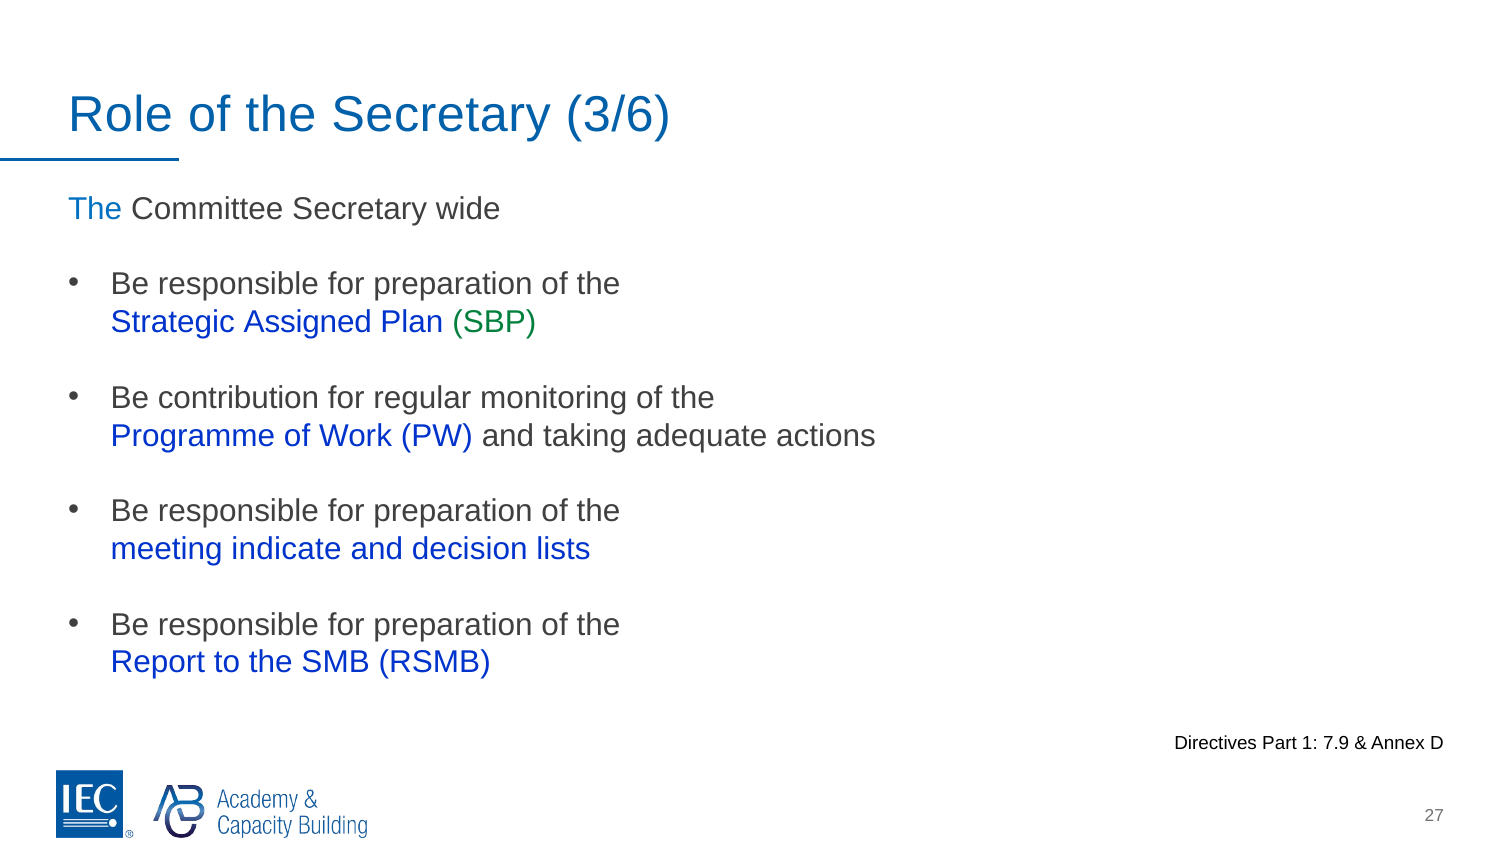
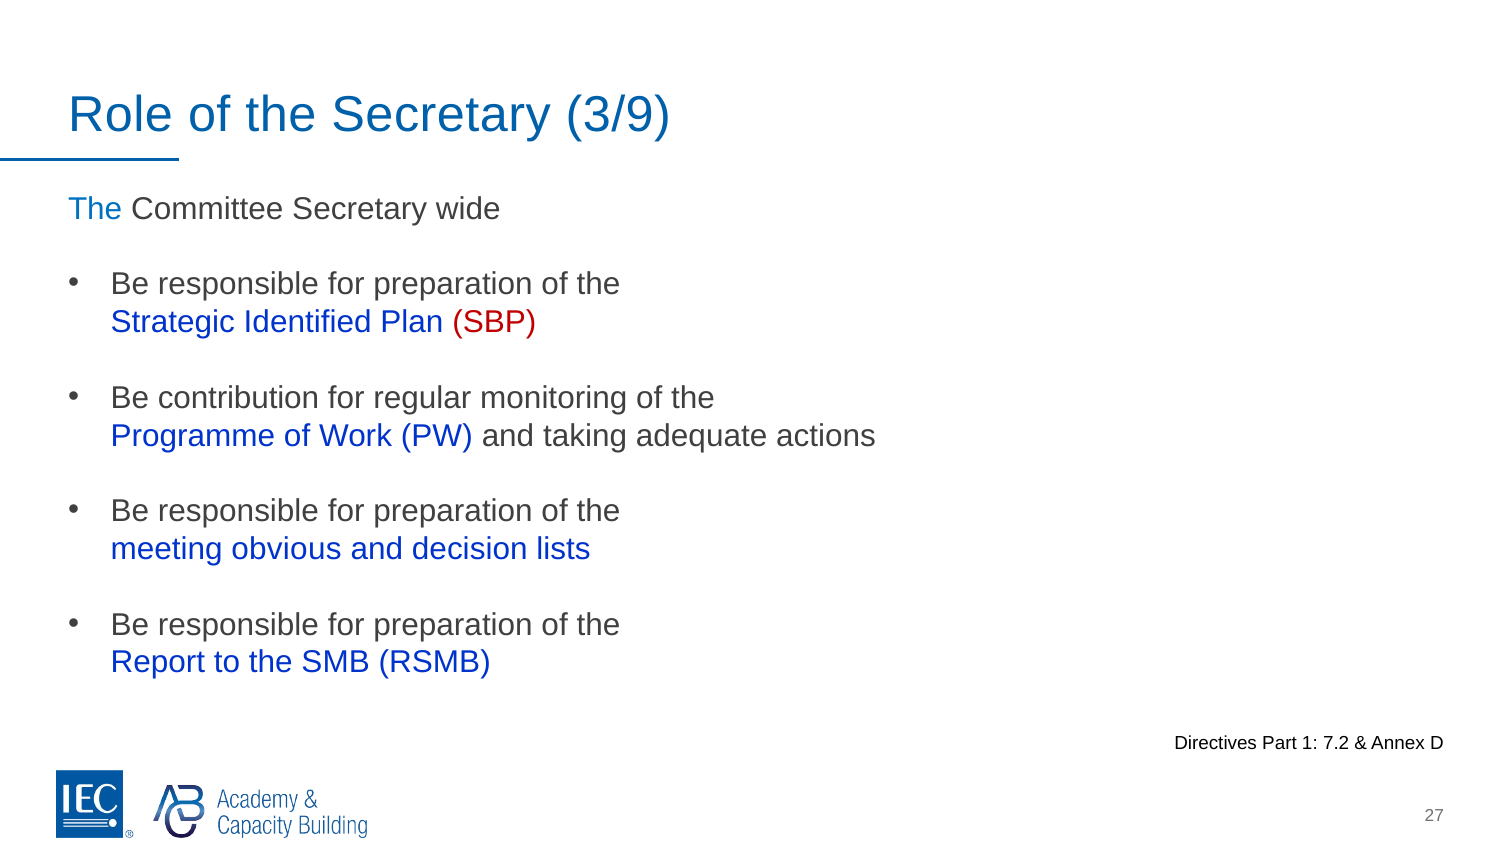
3/6: 3/6 -> 3/9 (618, 114)
Assigned: Assigned -> Identified (308, 322)
SBP colour: green -> red (494, 322)
indicate: indicate -> obvious (286, 549)
7.9: 7.9 -> 7.2 (1336, 743)
